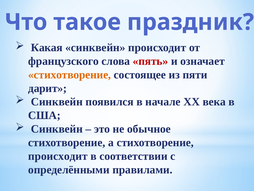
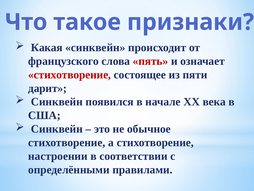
праздник: праздник -> признаки (190, 22)
стихотворение colour: orange -> red (70, 74)
происходит: происходит -> настроении (58, 156)
